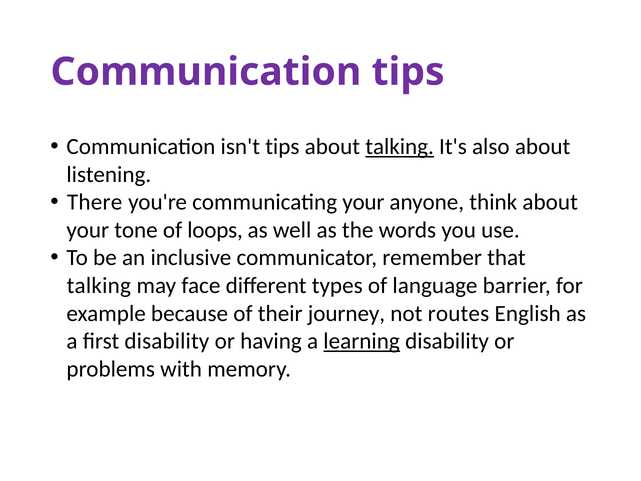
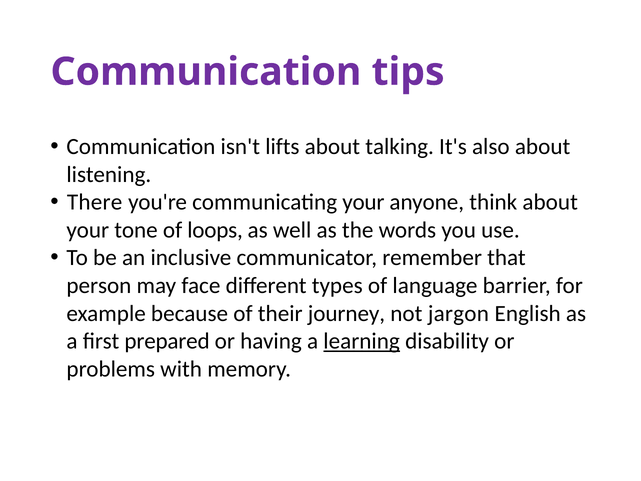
isn't tips: tips -> lifts (282, 147)
talking underline: present -> none (400, 147)
talking: talking -> person (99, 285)
routes: routes -> jargon (458, 313)
first disability: disability -> prepared (167, 341)
